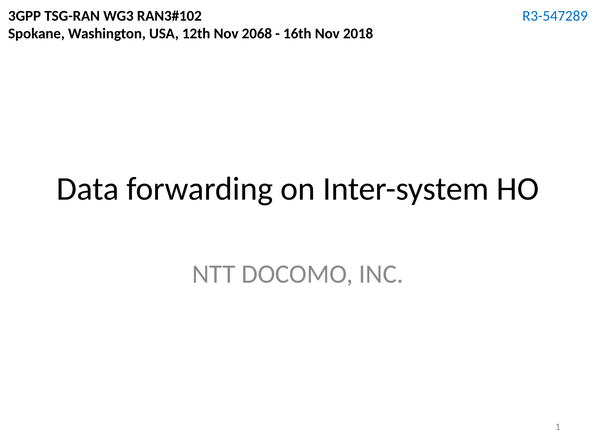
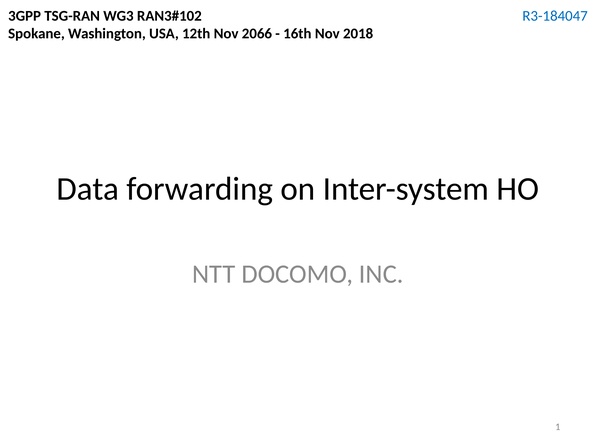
R3-547289: R3-547289 -> R3-184047 (555, 16)
2068: 2068 -> 2066 (257, 34)
